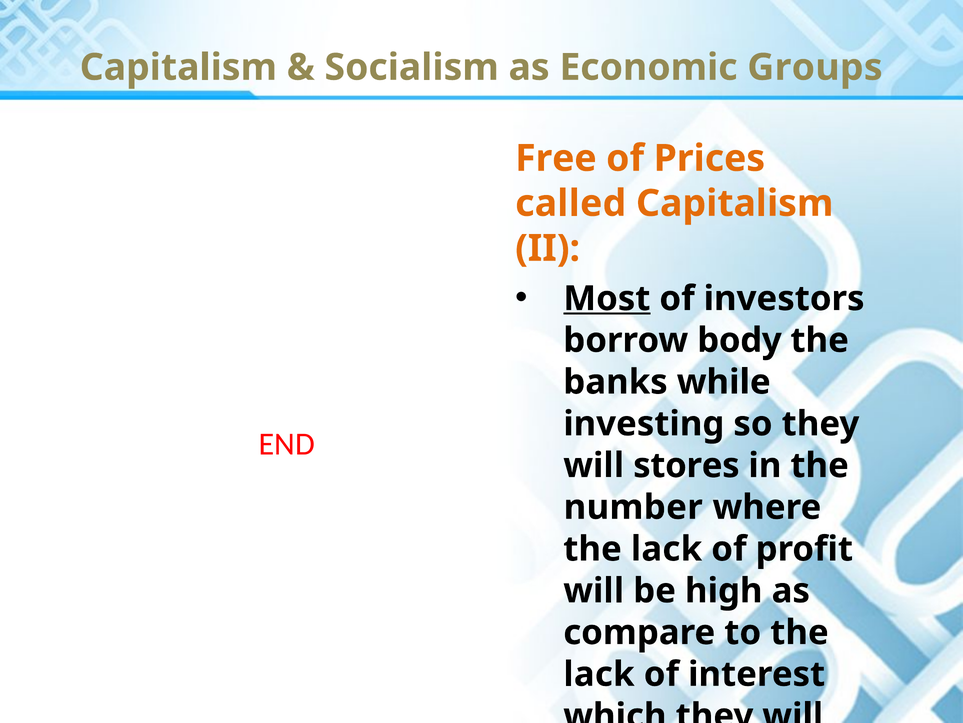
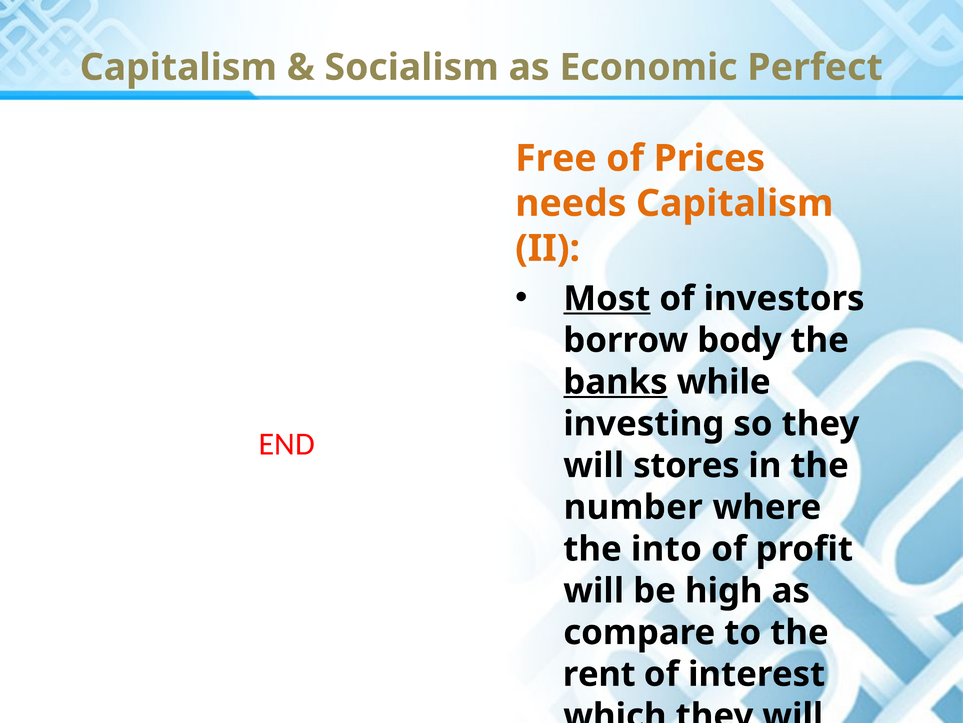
Groups: Groups -> Perfect (815, 67)
called: called -> needs (571, 203)
banks underline: none -> present (615, 382)
lack: lack -> into (666, 549)
lack: lack -> rent (599, 674)
